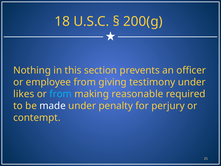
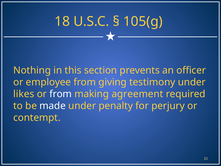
200(g: 200(g -> 105(g (143, 21)
from colour: light blue -> white (61, 94)
reasonable: reasonable -> agreement (137, 94)
